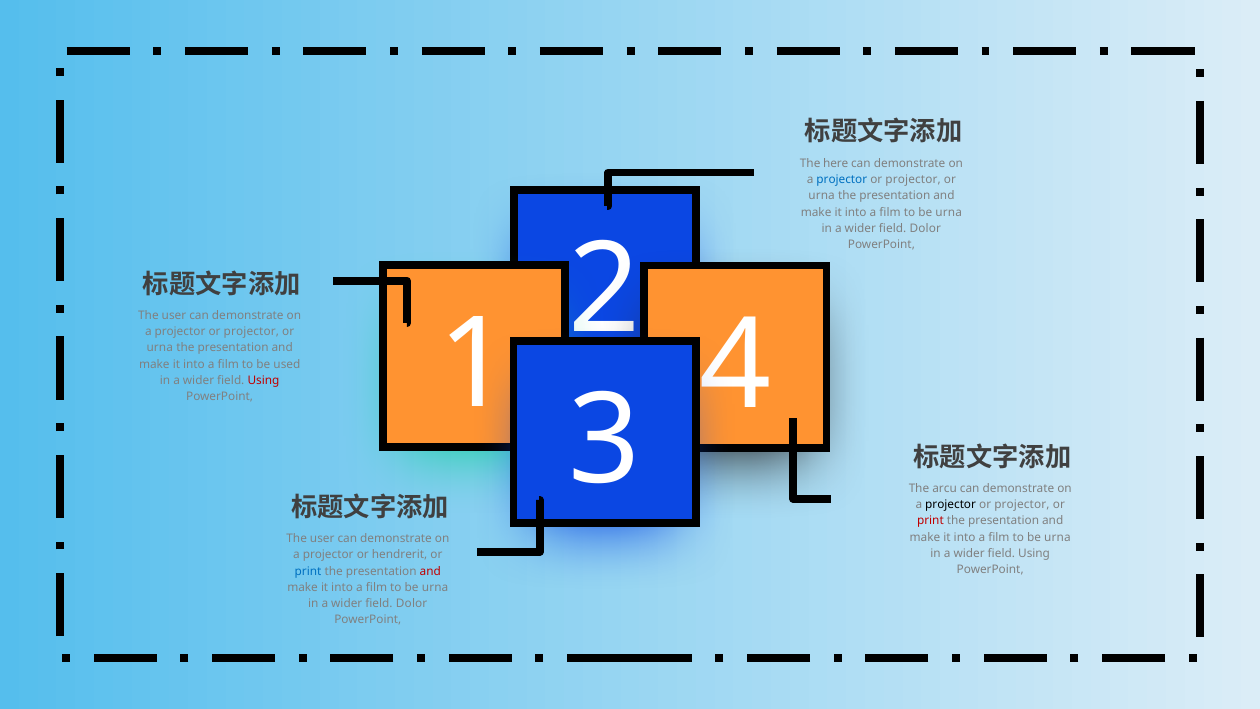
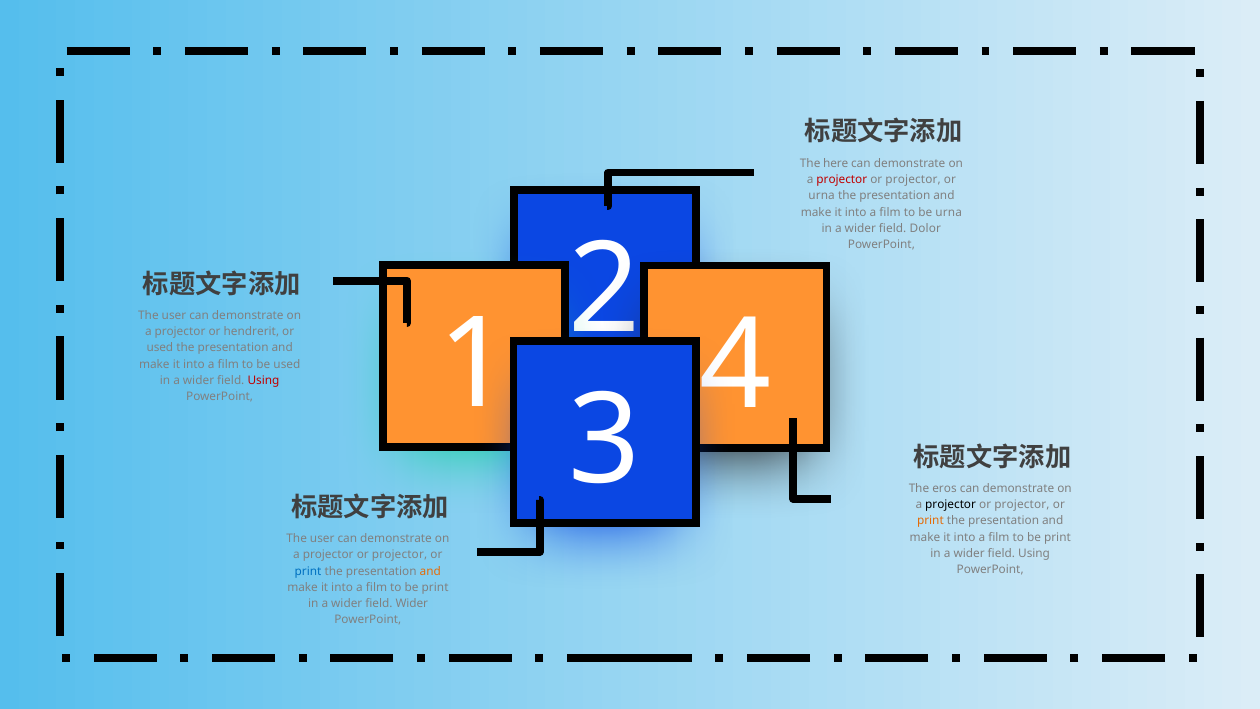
projector colour: blue -> red (842, 180)
projector: projector -> hendrerit (251, 332)
urna: urna -> used (160, 348)
arcu: arcu -> eros (945, 489)
print colour: red -> orange (930, 521)
urna: urna -> print (1057, 537)
hendrerit: hendrerit -> projector (400, 555)
and colour: red -> orange (430, 571)
urna: urna -> print (435, 587)
Dolor: Dolor -> Wider (412, 603)
